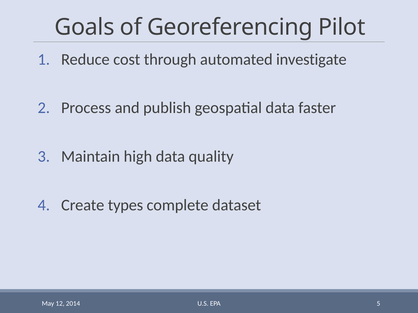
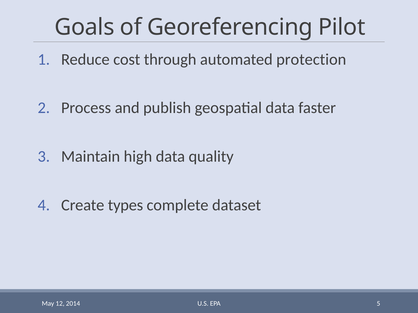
investigate: investigate -> protection (311, 60)
